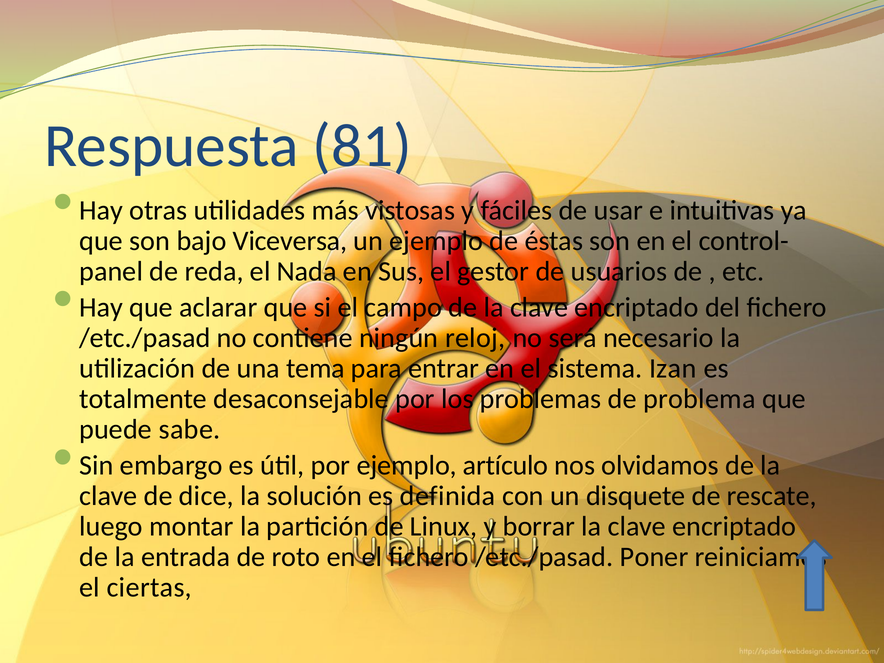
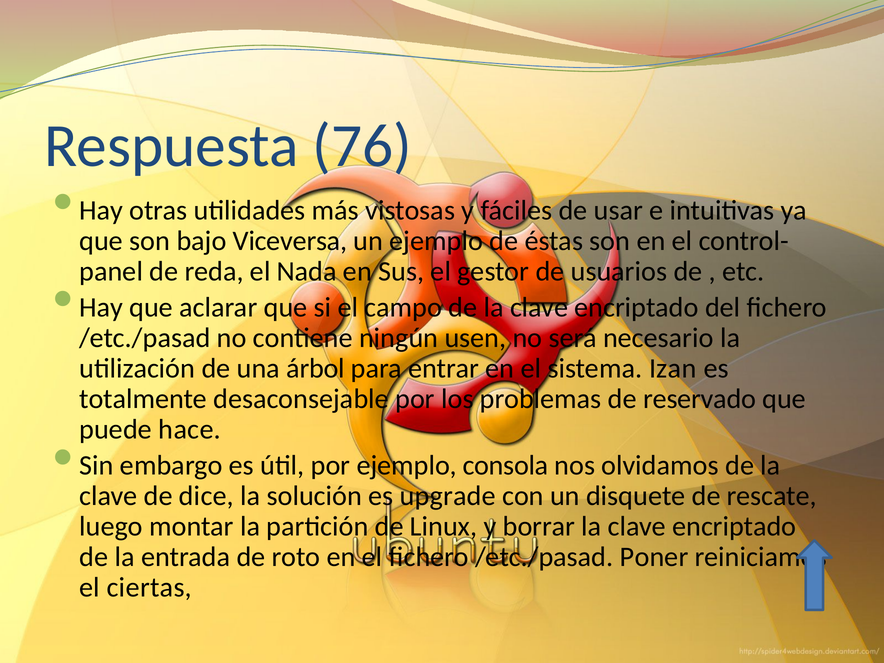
81: 81 -> 76 (362, 146)
reloj: reloj -> usen (475, 338)
tema: tema -> árbol (316, 369)
problema: problema -> reservado (700, 399)
sabe: sabe -> hace (190, 429)
artículo: artículo -> consola (506, 466)
definida: definida -> upgrade (448, 496)
